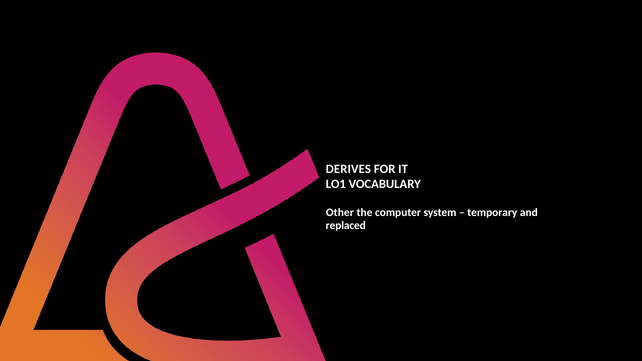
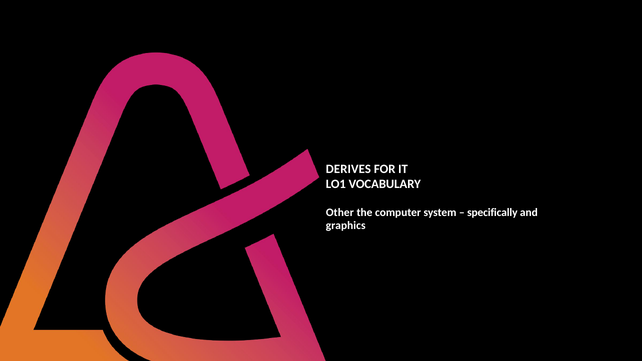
temporary: temporary -> specifically (492, 212)
replaced: replaced -> graphics (346, 226)
